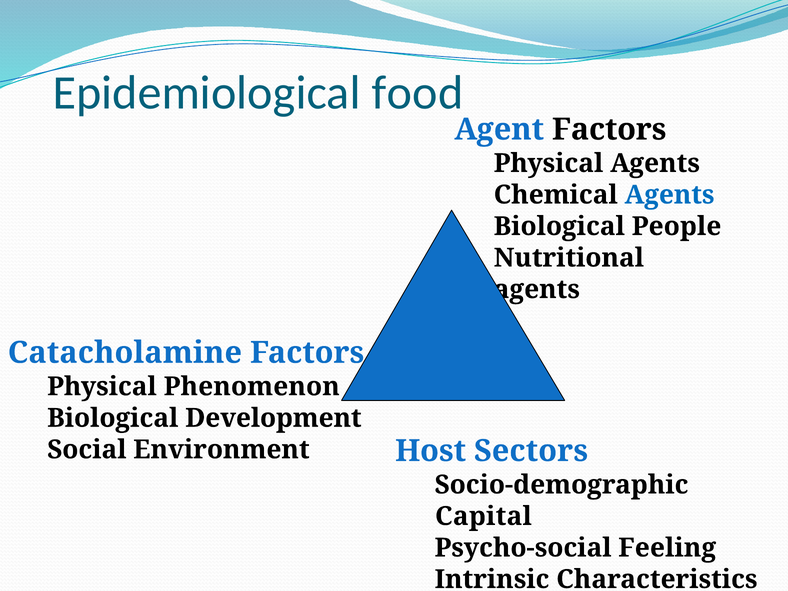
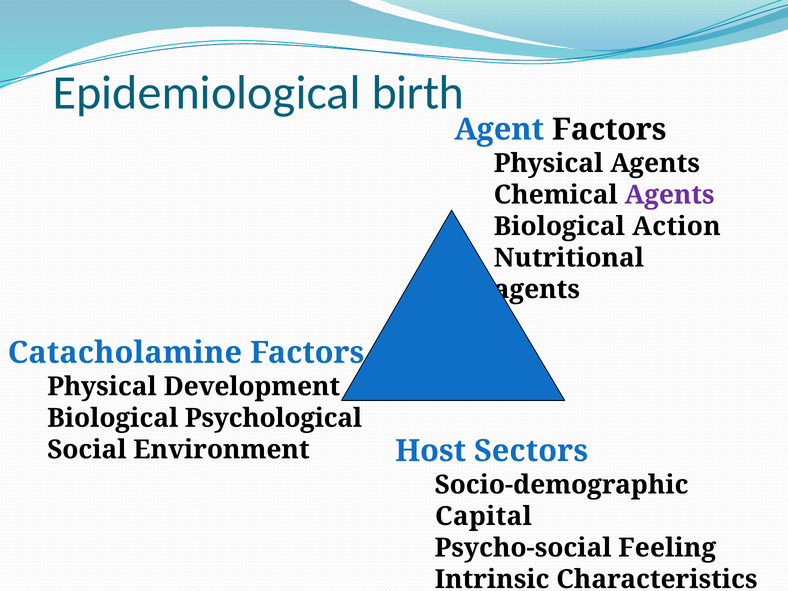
food: food -> birth (418, 93)
Agents colour: blue -> purple (670, 195)
People: People -> Action (676, 226)
Phenomenon: Phenomenon -> Development (252, 387)
Development: Development -> Psychological (273, 418)
